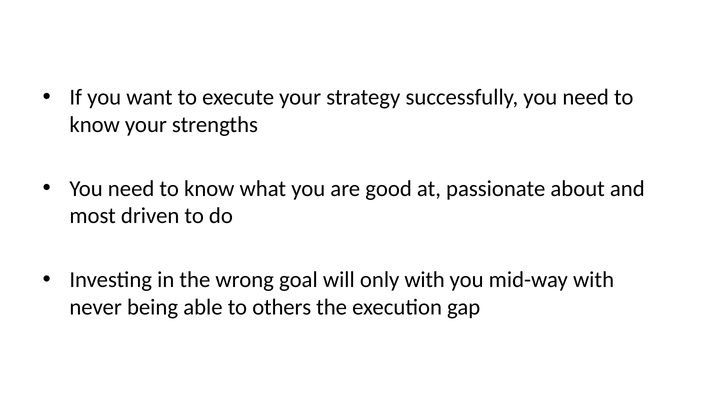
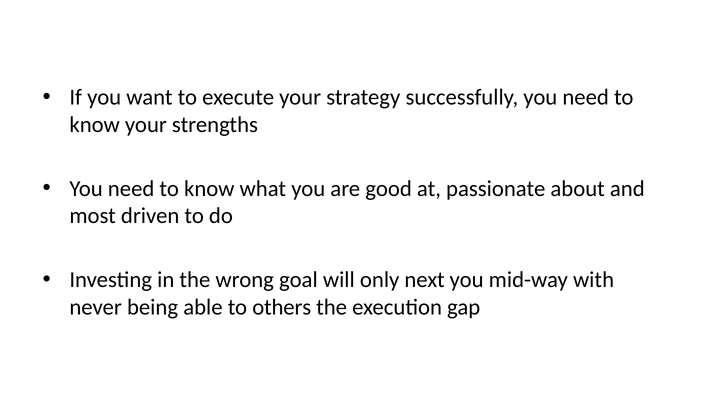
only with: with -> next (425, 280)
